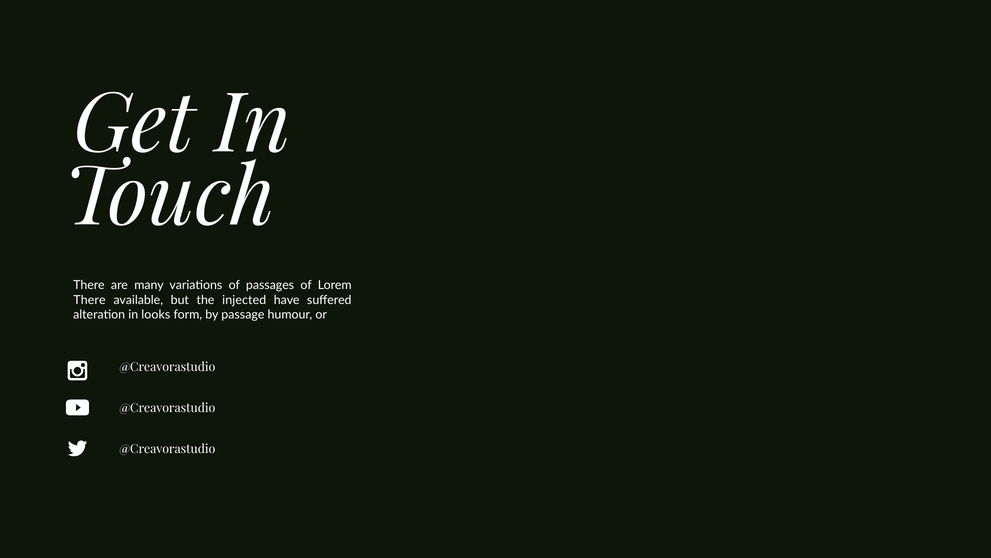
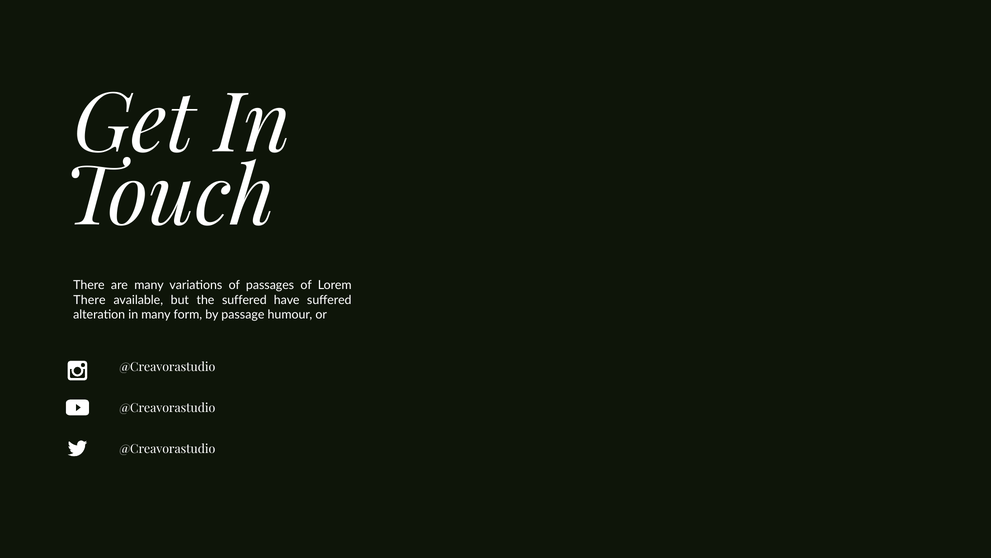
the injected: injected -> suffered (244, 300)
in looks: looks -> many (156, 315)
